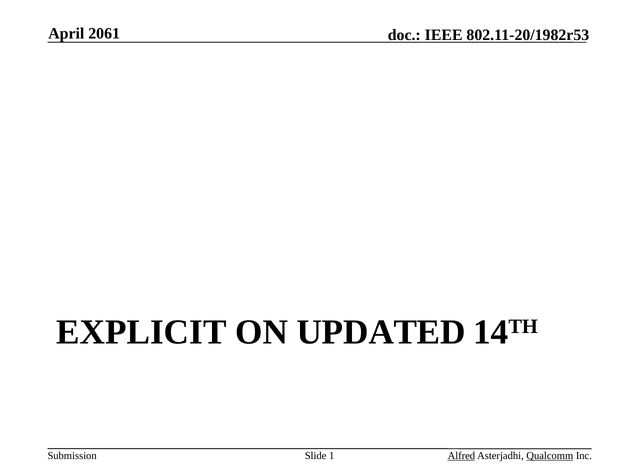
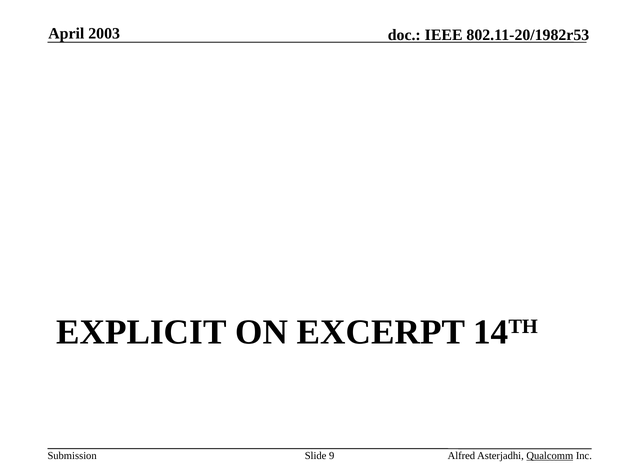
2061: 2061 -> 2003 (104, 34)
UPDATED: UPDATED -> EXCERPT (381, 332)
1: 1 -> 9 (332, 456)
Alfred underline: present -> none (461, 456)
